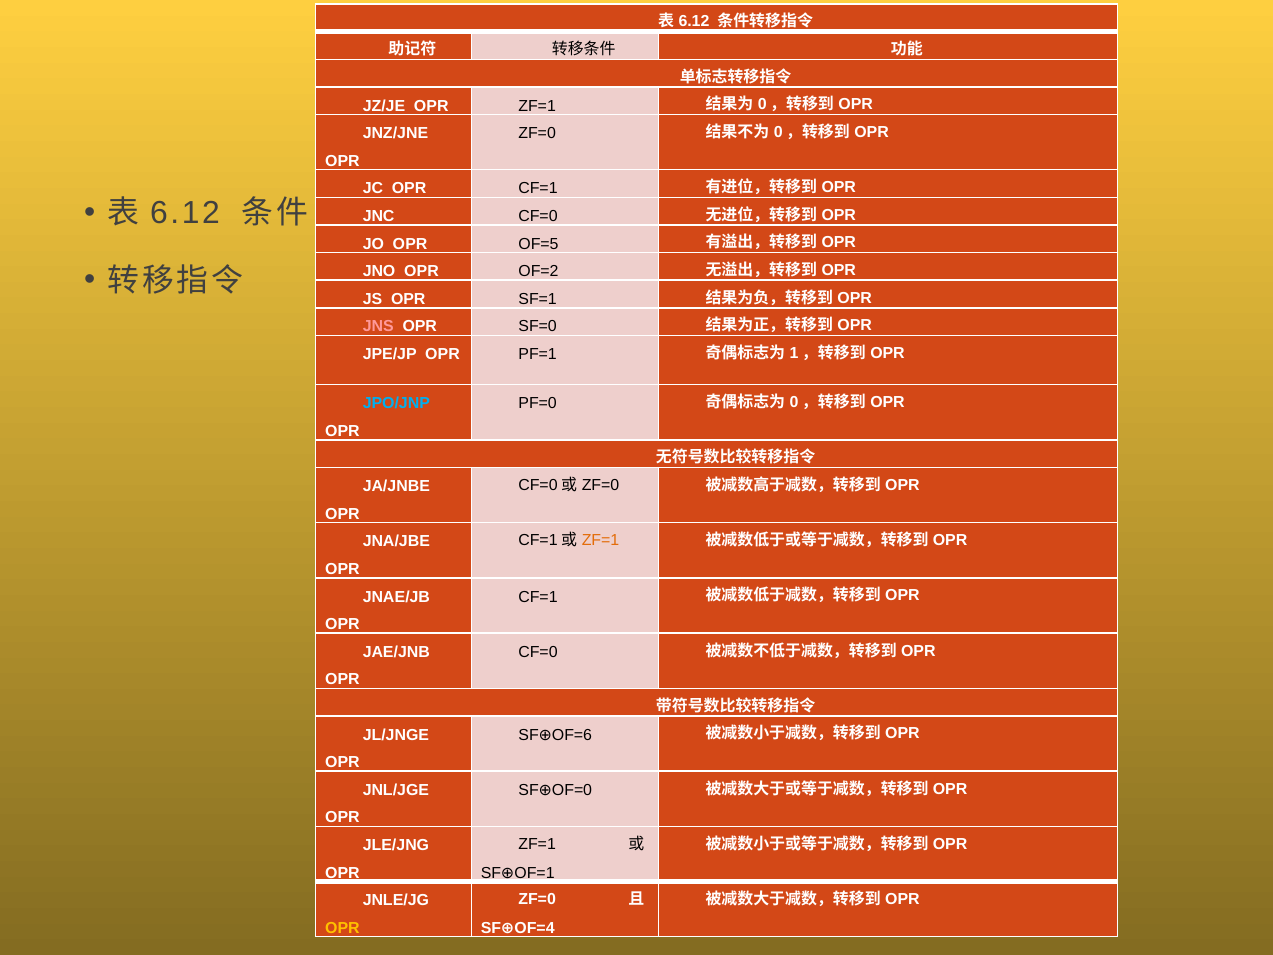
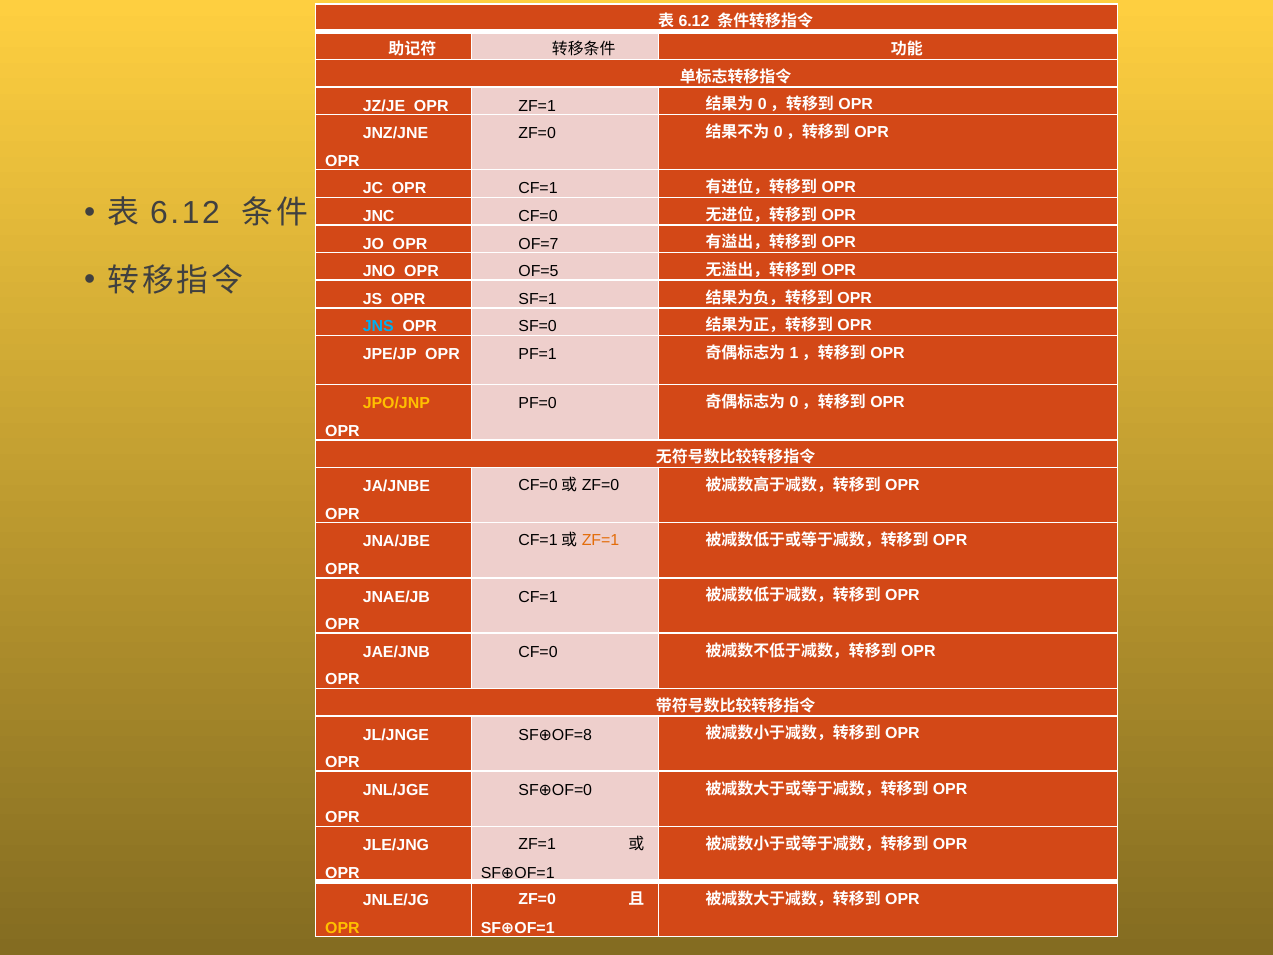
OF=5: OF=5 -> OF=7 (538, 244)
OF=2: OF=2 -> OF=5 (538, 271)
JNS colour: pink -> light blue (378, 327)
JPO/JNP colour: light blue -> yellow (396, 404)
OF=6: OF=6 -> OF=8 (572, 735)
OF=4: OF=4 -> OF=1 (535, 928)
